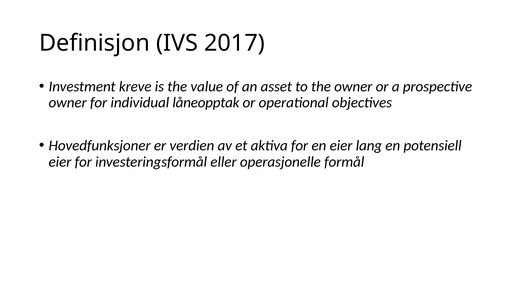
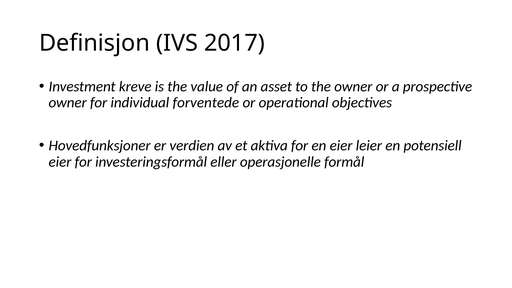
låneopptak: låneopptak -> forventede (206, 103)
lang: lang -> leier (369, 146)
